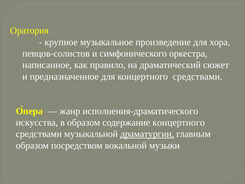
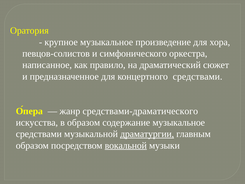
исполнения-драматического: исполнения-драматического -> средствами-драматического (140, 111)
содержание концертного: концертного -> музыкальное (179, 122)
вокальной underline: none -> present (126, 145)
